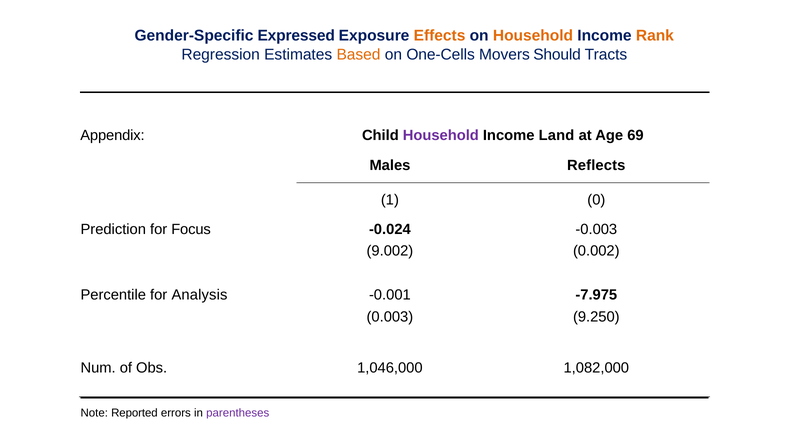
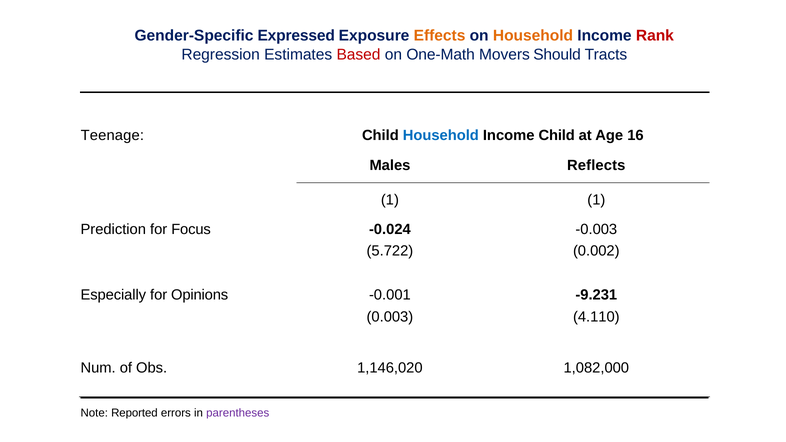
Rank colour: orange -> red (655, 36)
Based colour: orange -> red (359, 54)
One-Cells: One-Cells -> One-Math (441, 54)
Appendix: Appendix -> Teenage (112, 136)
Household colour: purple -> blue (441, 136)
Income Land: Land -> Child (557, 136)
69: 69 -> 16 (635, 136)
1 0: 0 -> 1 (596, 200)
9.002: 9.002 -> 5.722 (390, 251)
Percentile: Percentile -> Especially (113, 295)
Analysis: Analysis -> Opinions (200, 295)
-7.975: -7.975 -> -9.231 (596, 295)
9.250: 9.250 -> 4.110 (596, 317)
1,046,000: 1,046,000 -> 1,146,020 (390, 368)
